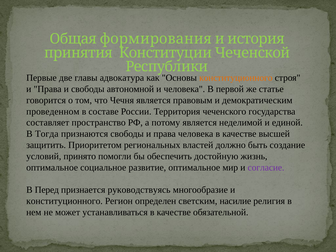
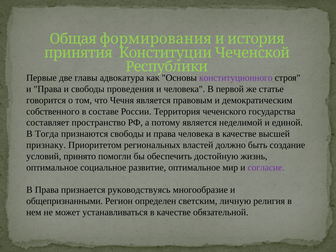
конституционного colour: orange -> purple (236, 78)
автономной: автономной -> проведения (130, 89)
проведенном: проведенном -> собственного (53, 111)
защитить: защитить -> признаку (46, 145)
В Перед: Перед -> Права (47, 190)
конституционного: конституционного -> общепризнанными (65, 201)
насилие: насилие -> личную (235, 201)
